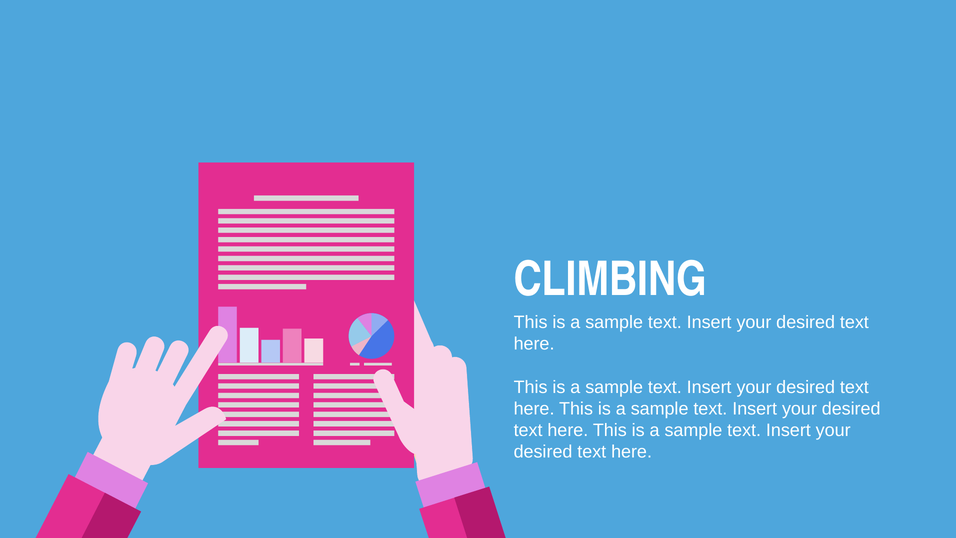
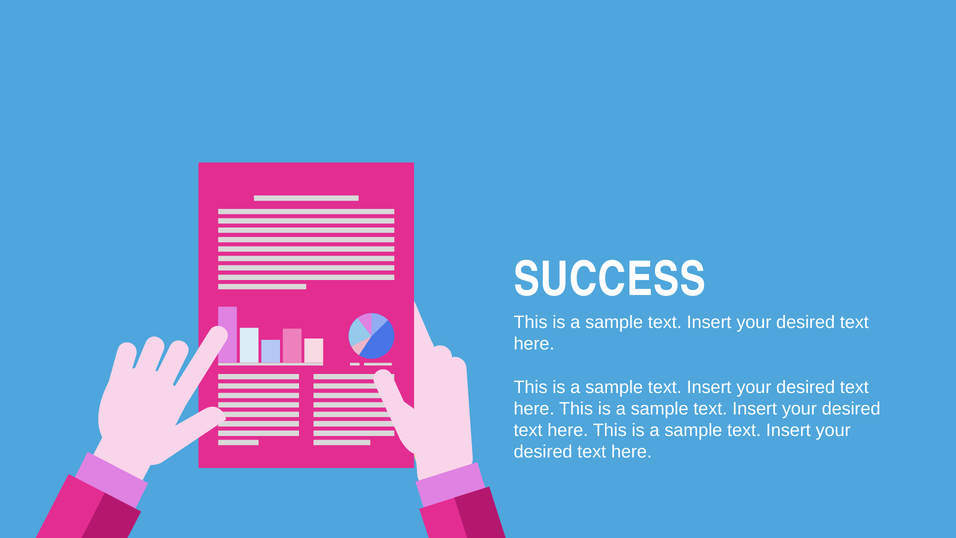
CLIMBING: CLIMBING -> SUCCESS (610, 280)
